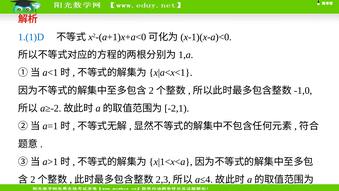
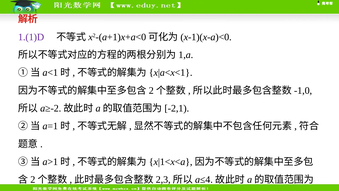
1.(1)D colour: blue -> purple (31, 37)
